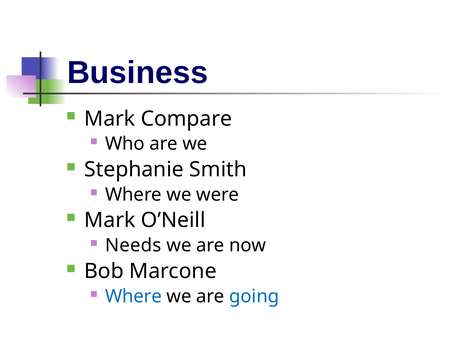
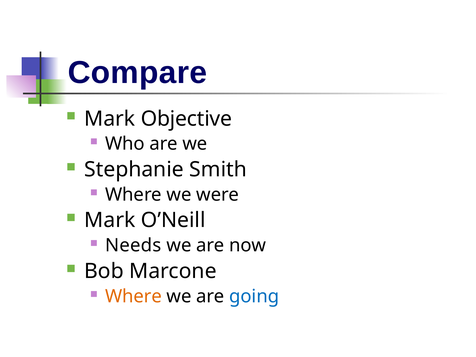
Business: Business -> Compare (137, 73)
Compare: Compare -> Objective (186, 119)
Where colour: blue -> orange (133, 296)
